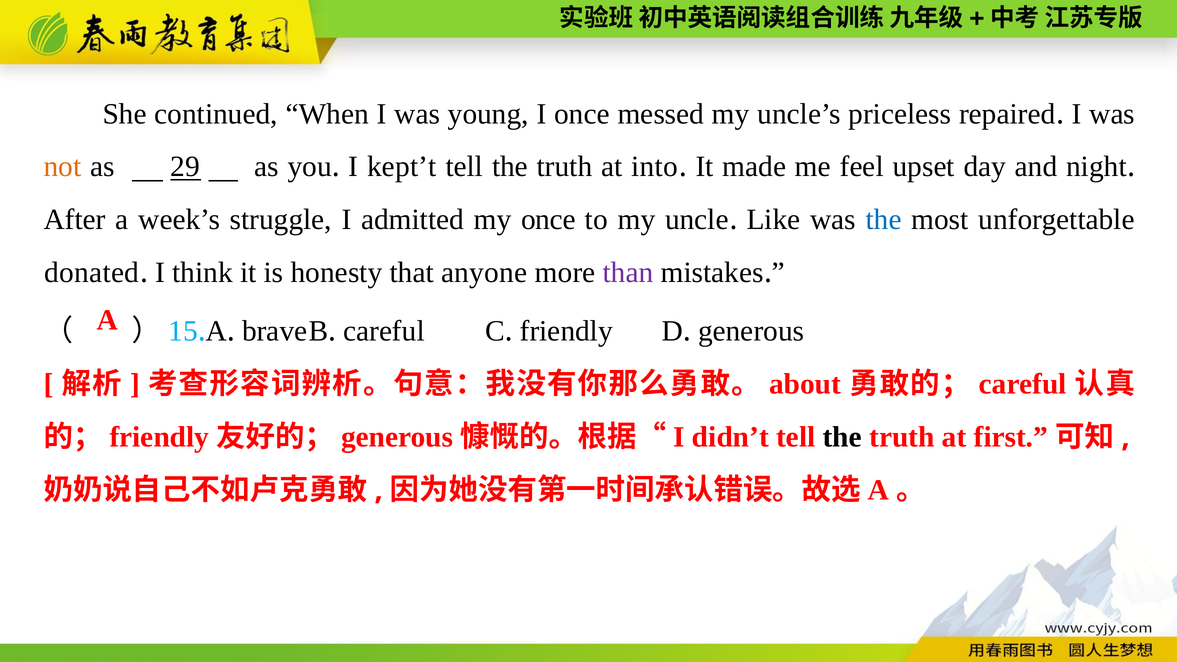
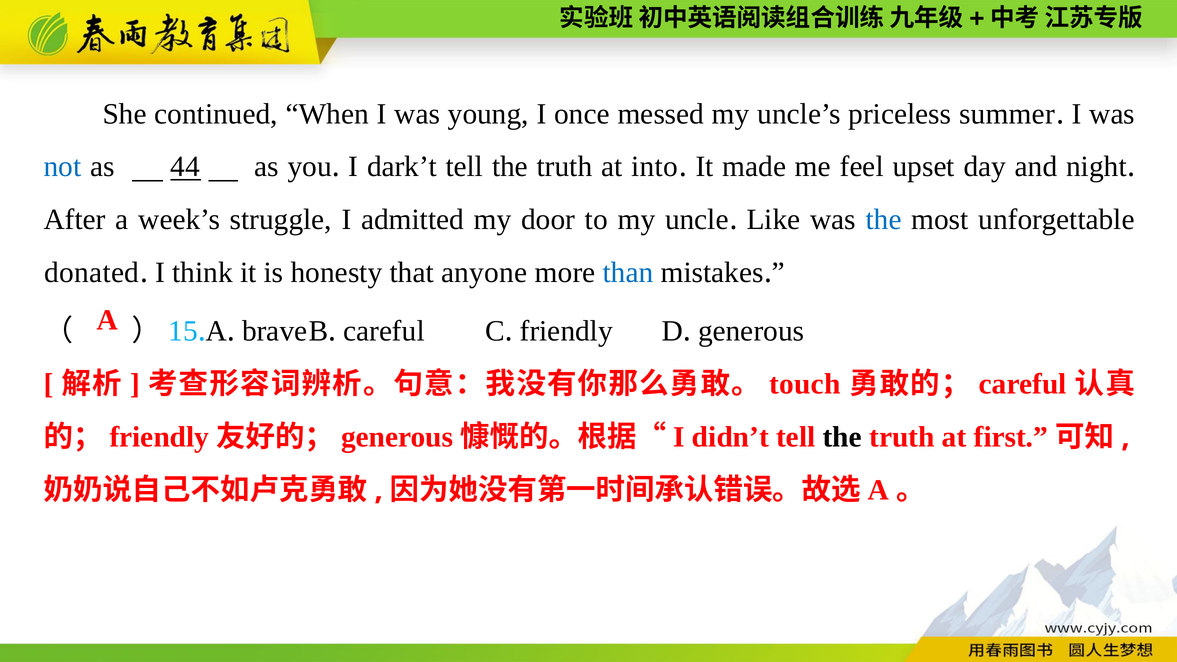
repaired: repaired -> summer (1007, 114)
not colour: orange -> blue (62, 167)
29: 29 -> 44 (185, 167)
kept’t: kept’t -> dark’t (402, 167)
my once: once -> door (548, 220)
than colour: purple -> blue (628, 273)
about: about -> touch (805, 384)
